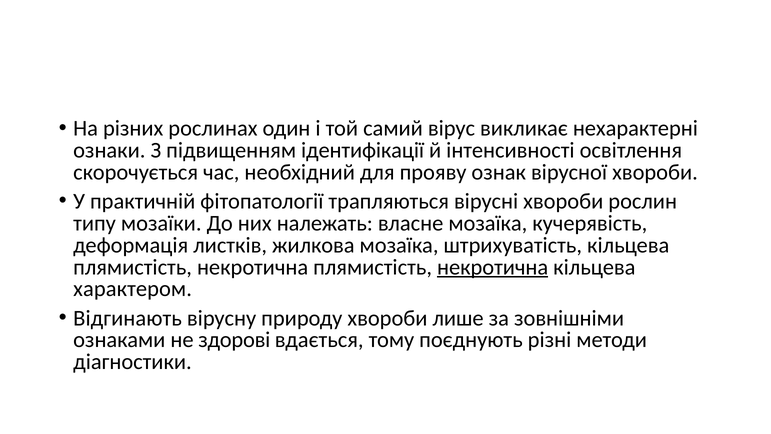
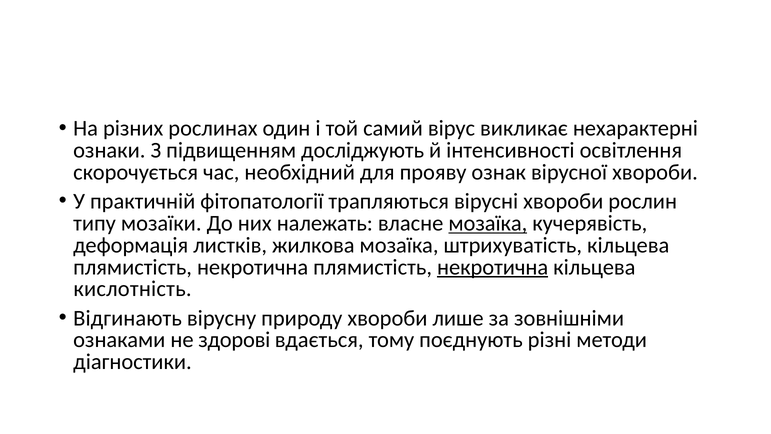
ідентифікації: ідентифікації -> досліджують (363, 150)
мозаїка underline: none -> present (488, 223)
характером: характером -> кислотність (133, 289)
